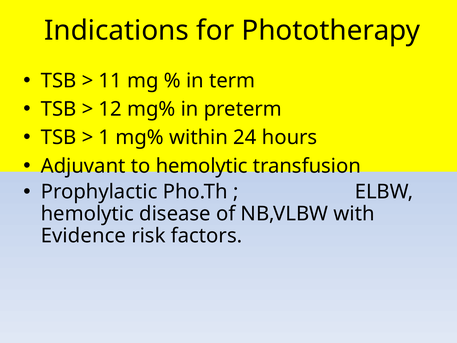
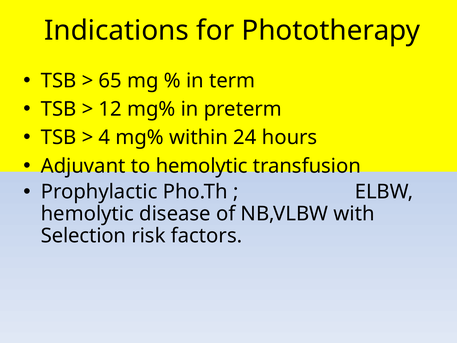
11: 11 -> 65 (110, 81)
1: 1 -> 4 (104, 138)
Evidence: Evidence -> Selection (83, 236)
